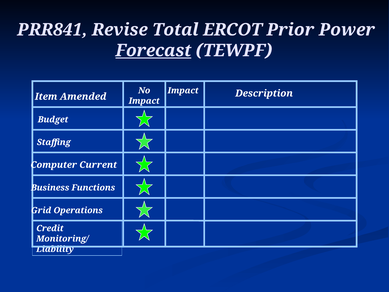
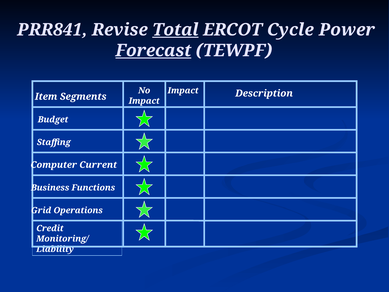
Total underline: none -> present (175, 30)
Prior: Prior -> Cycle (290, 30)
Amended: Amended -> Segments (83, 96)
